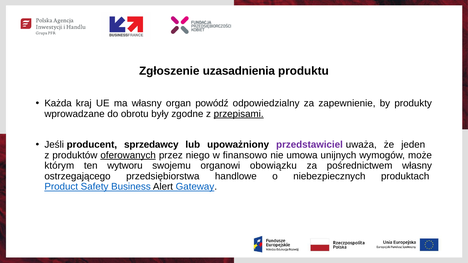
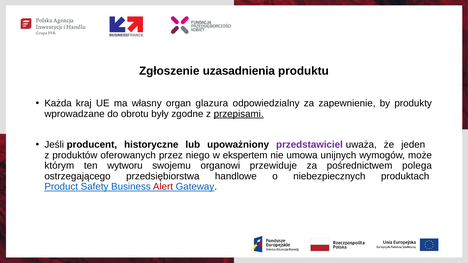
powódź: powódź -> glazura (212, 103)
sprzedawcy: sprzedawcy -> historyczne (151, 145)
oferowanych underline: present -> none (128, 155)
finansowo: finansowo -> ekspertem (245, 155)
obowiązku: obowiązku -> przewiduje (273, 166)
pośrednictwem własny: własny -> polega (417, 166)
Alert colour: black -> red (163, 187)
